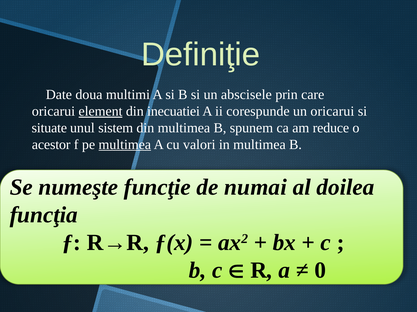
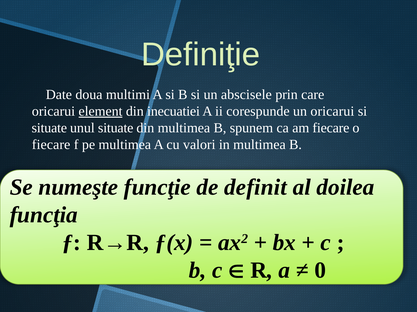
unul sistem: sistem -> situate (116, 128)
am reduce: reduce -> fiecare (331, 128)
acestor: acestor -> fiecare (51, 145)
multimea underline: present -> none (125, 145)
numai: numai -> definit (256, 188)
